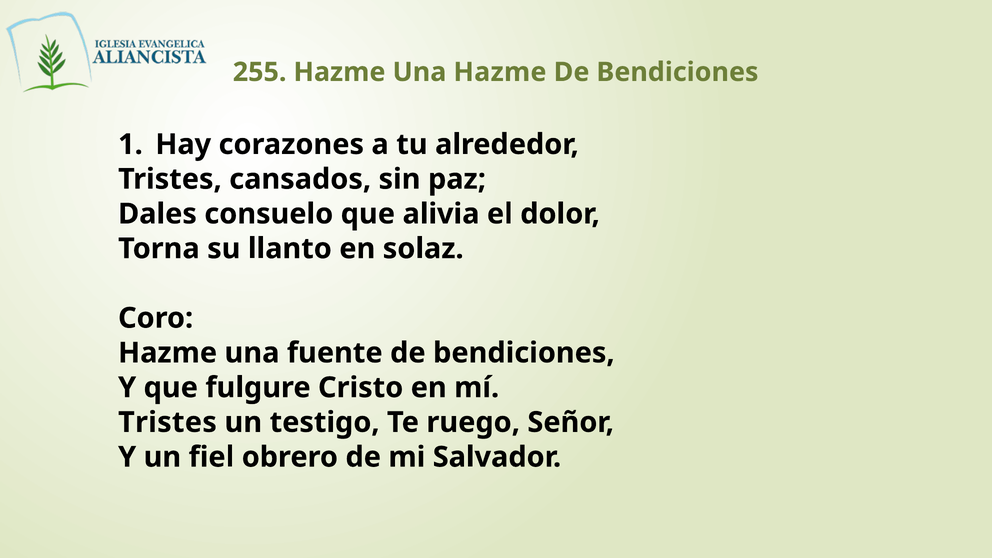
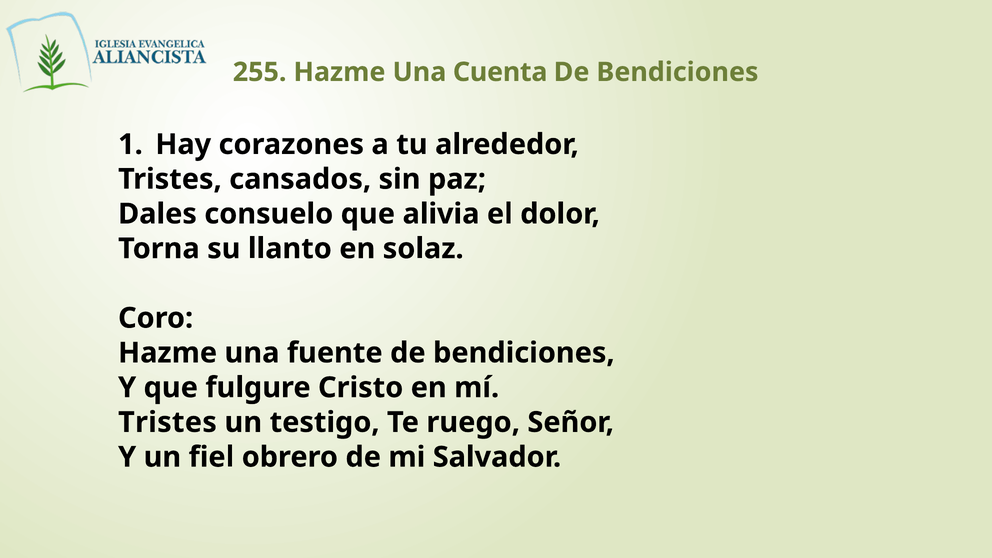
Una Hazme: Hazme -> Cuenta (500, 72)
